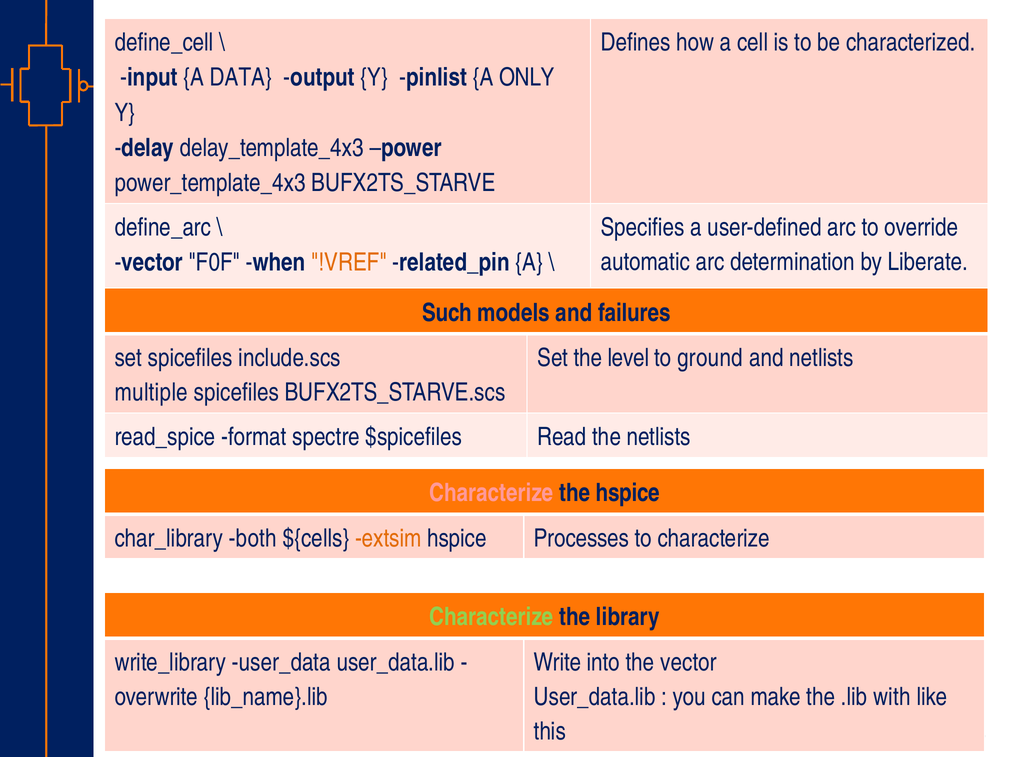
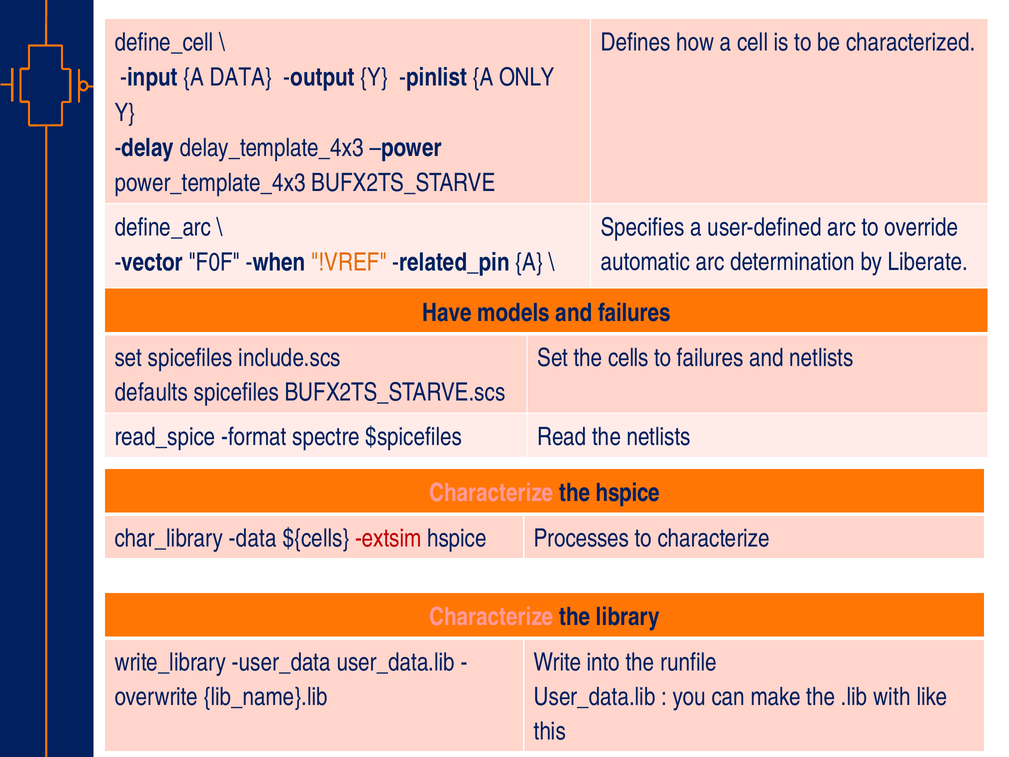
Such: Such -> Have (447, 313)
level: level -> cells (628, 358)
to ground: ground -> failures (710, 358)
multiple: multiple -> defaults (151, 392)
both: both -> data (253, 538)
extsim colour: orange -> red (388, 538)
Characterize colour: light green -> pink (491, 617)
the vector: vector -> runfile (689, 662)
